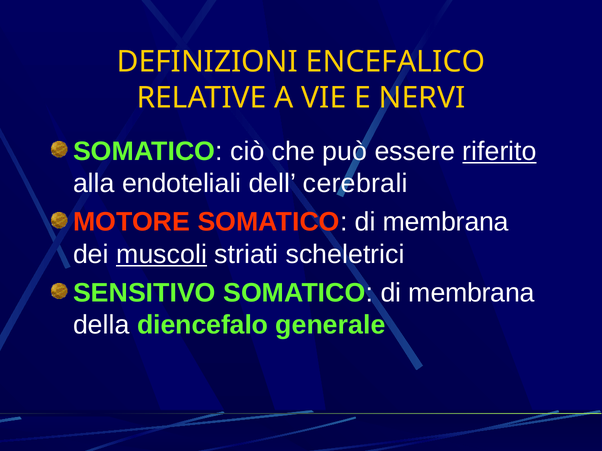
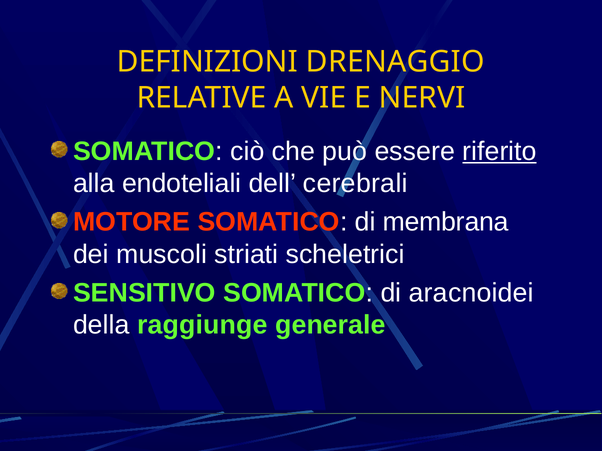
ENCEFALICO: ENCEFALICO -> DRENAGGIO (395, 62)
muscoli underline: present -> none (162, 254)
SENSITIVO SOMATICO di membrana: membrana -> aracnoidei (471, 293)
diencefalo: diencefalo -> raggiunge (202, 325)
